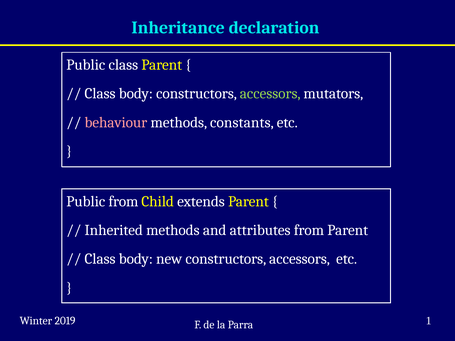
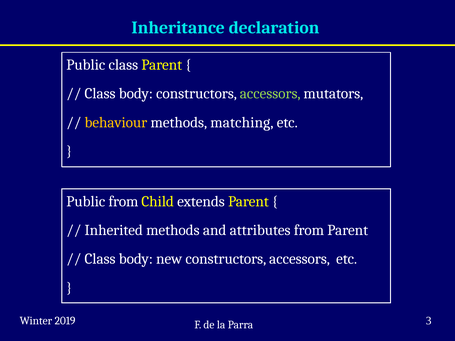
behaviour colour: pink -> yellow (116, 122)
constants: constants -> matching (242, 122)
1: 1 -> 3 (429, 321)
